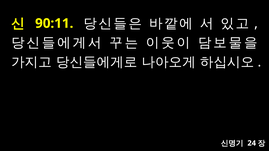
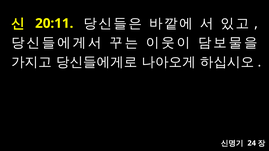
90:11: 90:11 -> 20:11 (54, 23)
